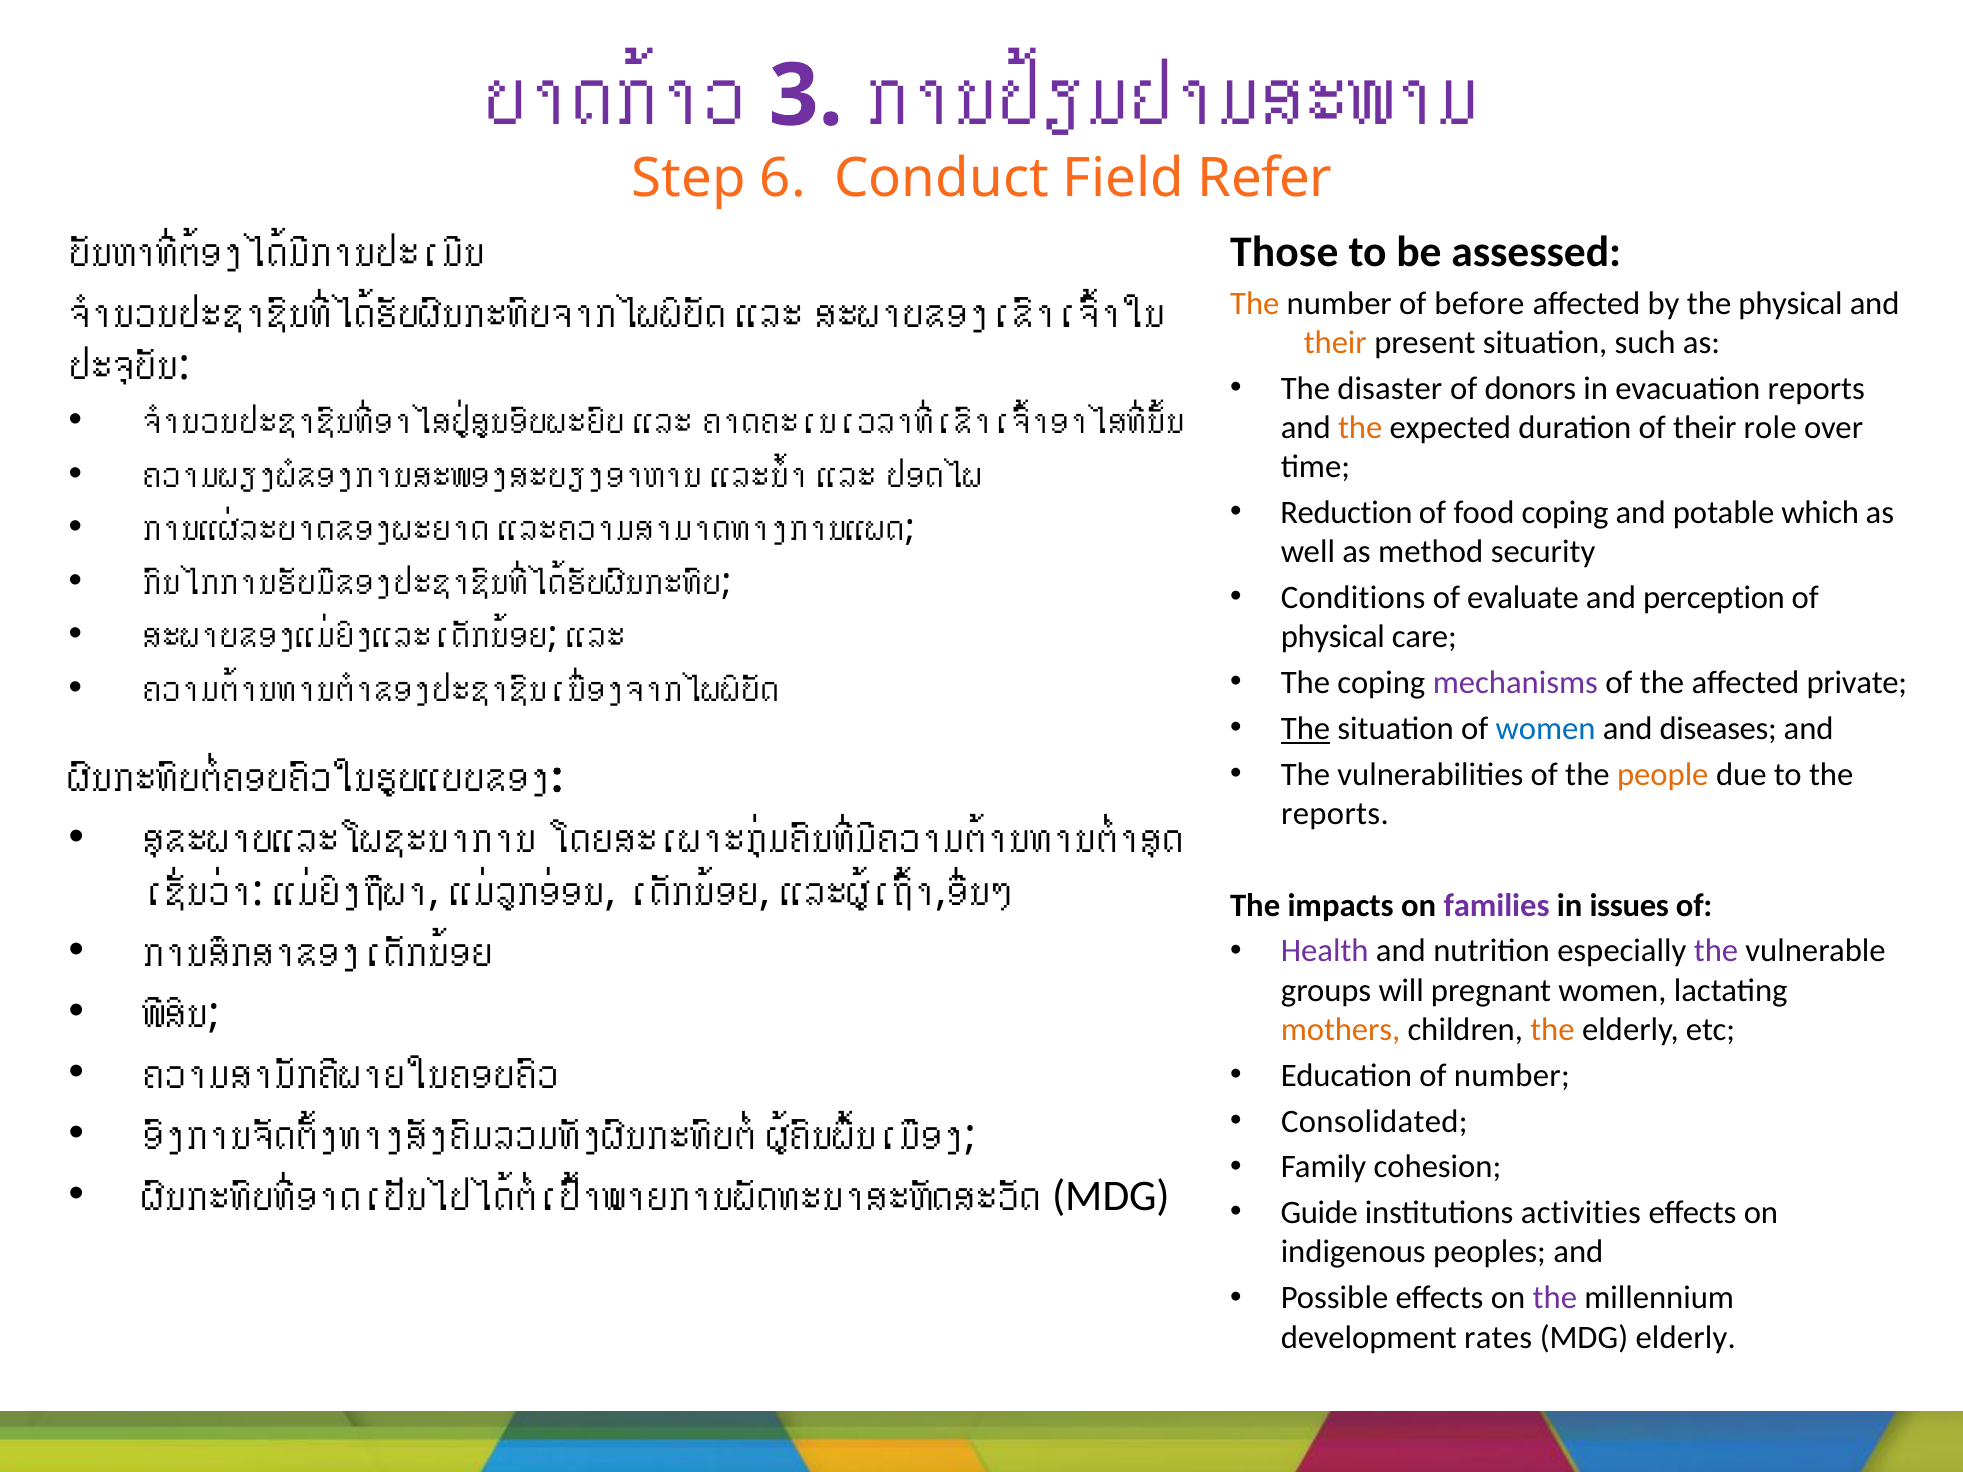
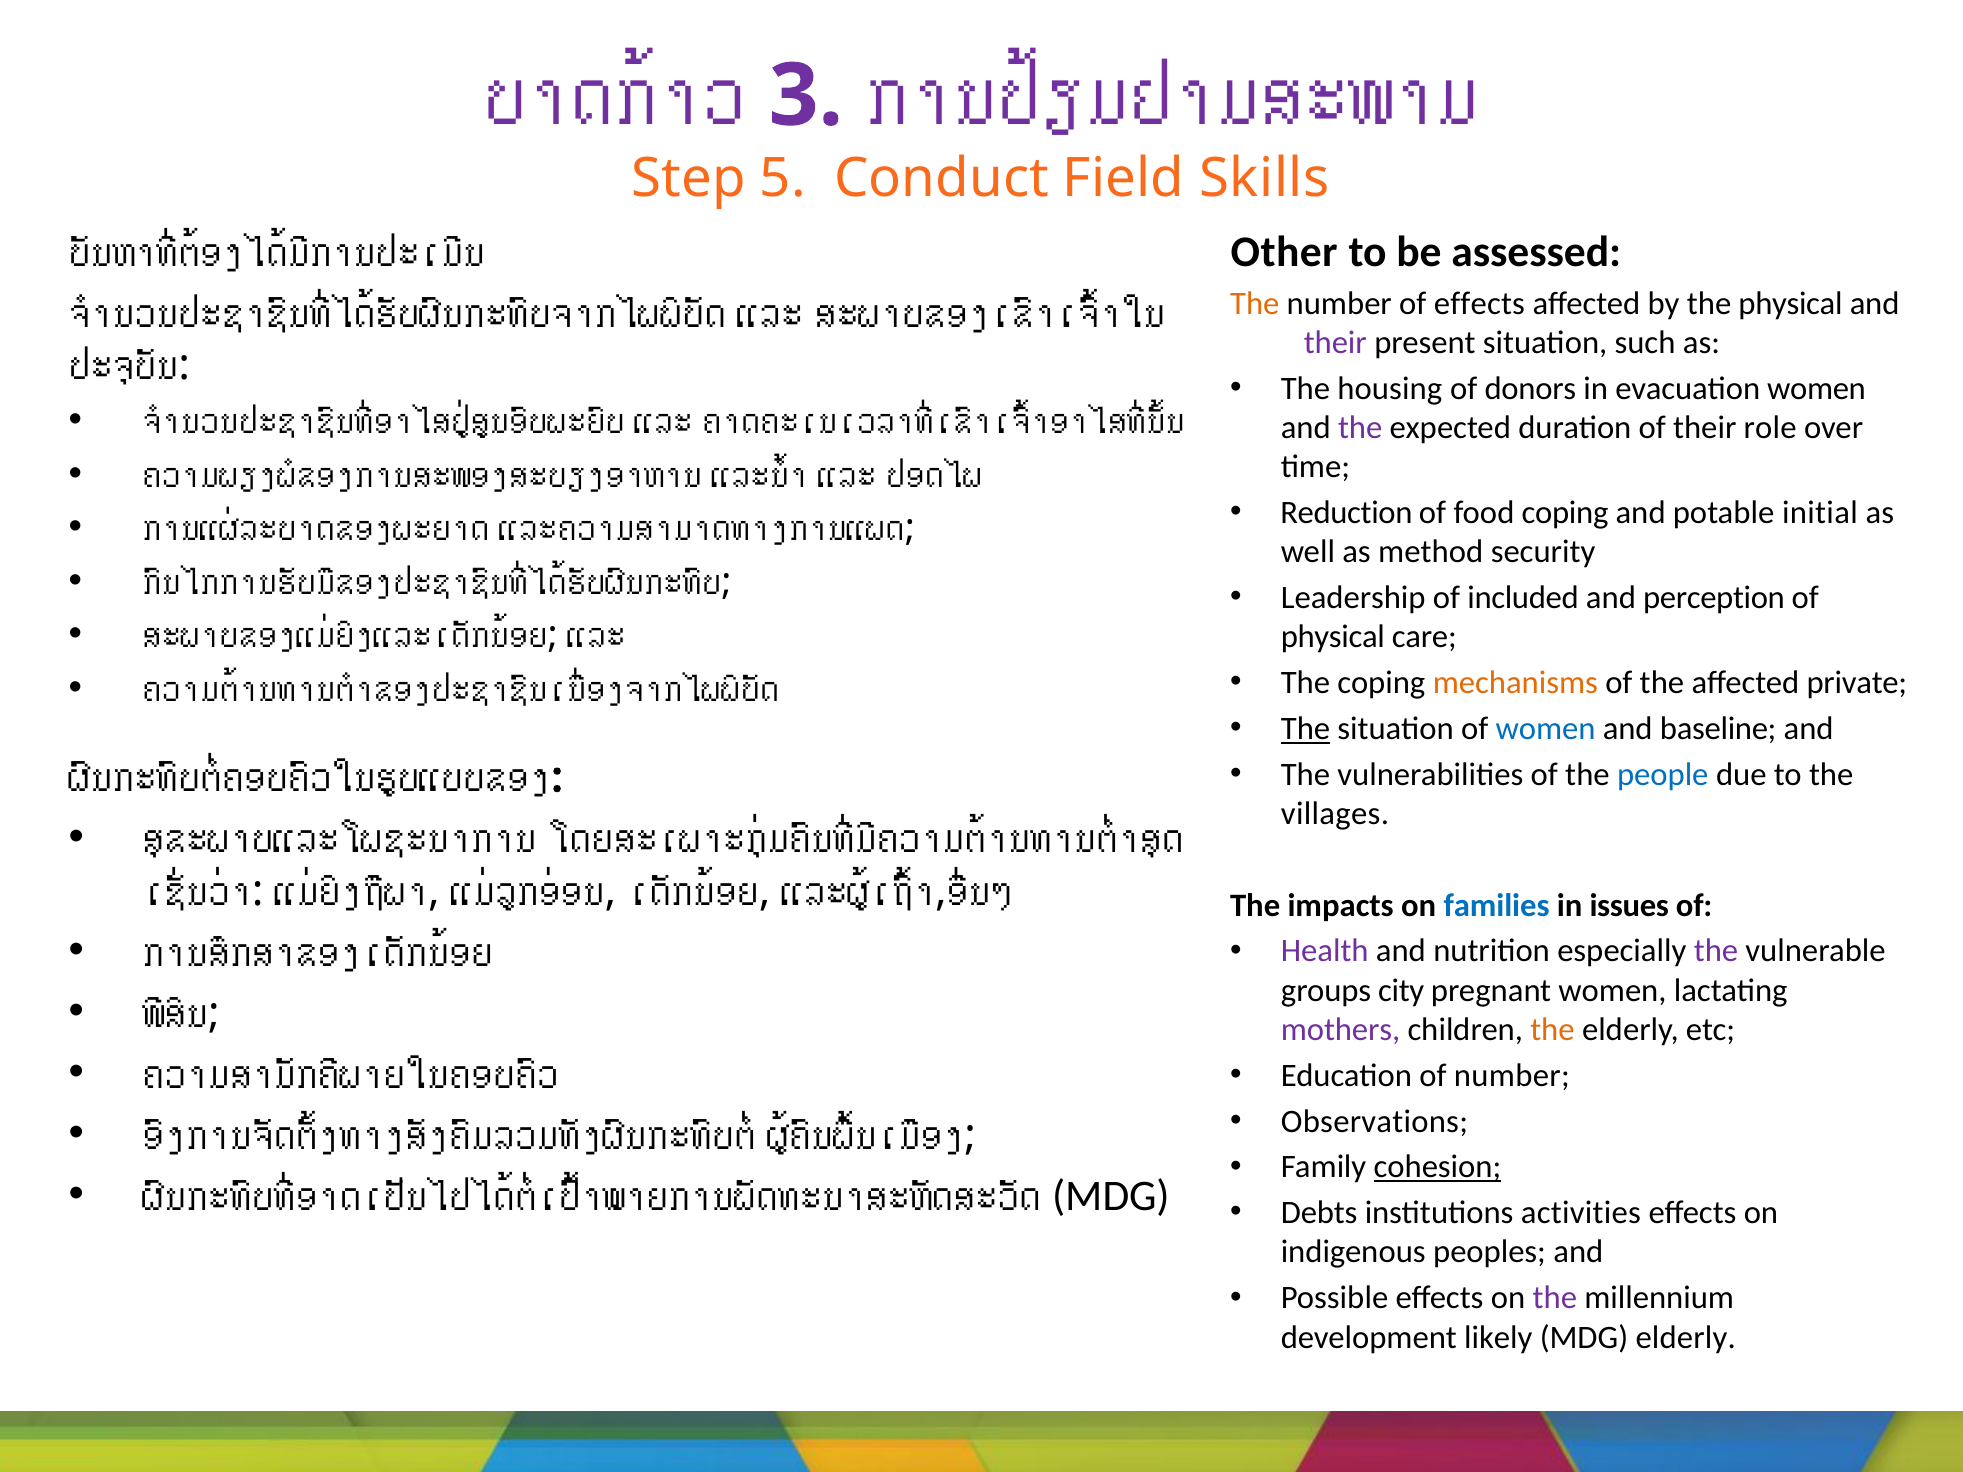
6: 6 -> 5 (783, 179)
Refer: Refer -> Skills (1264, 179)
Those: Those -> Other (1284, 252)
of before: before -> effects (1479, 303)
their colour: orange -> purple (1335, 343)
disaster: disaster -> housing (1390, 388)
evacuation reports: reports -> women (1816, 388)
the colour: orange -> purple (1360, 428)
which: which -> initial (1820, 513)
Conditions: Conditions -> Leadership (1353, 598)
evaluate: evaluate -> included (1523, 598)
mechanisms colour: purple -> orange (1515, 683)
diseases: diseases -> baseline (1718, 729)
people colour: orange -> blue (1663, 775)
reports: reports -> villages (1335, 814)
families colour: purple -> blue (1497, 905)
will: will -> city (1401, 991)
mothers colour: orange -> purple (1341, 1030)
Consolidated: Consolidated -> Observations (1374, 1121)
cohesion underline: none -> present (1437, 1167)
Guide: Guide -> Debts (1319, 1213)
rates: rates -> likely (1498, 1337)
